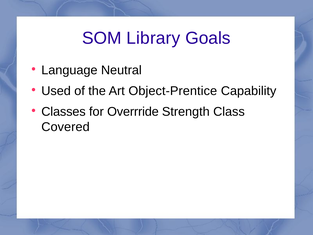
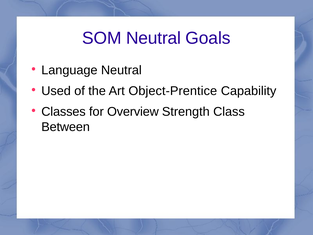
SOM Library: Library -> Neutral (154, 38)
Overrride: Overrride -> Overview (133, 112)
Covered: Covered -> Between (66, 127)
